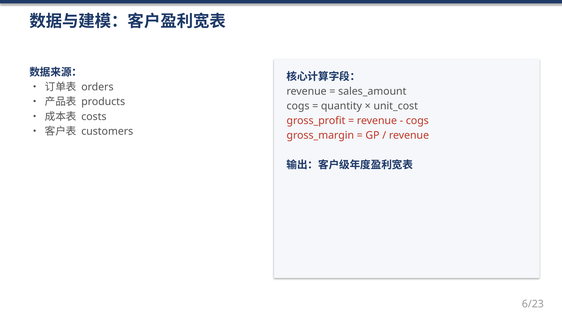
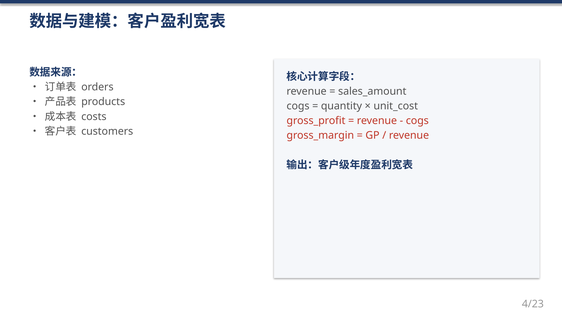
6/23: 6/23 -> 4/23 (533, 304)
